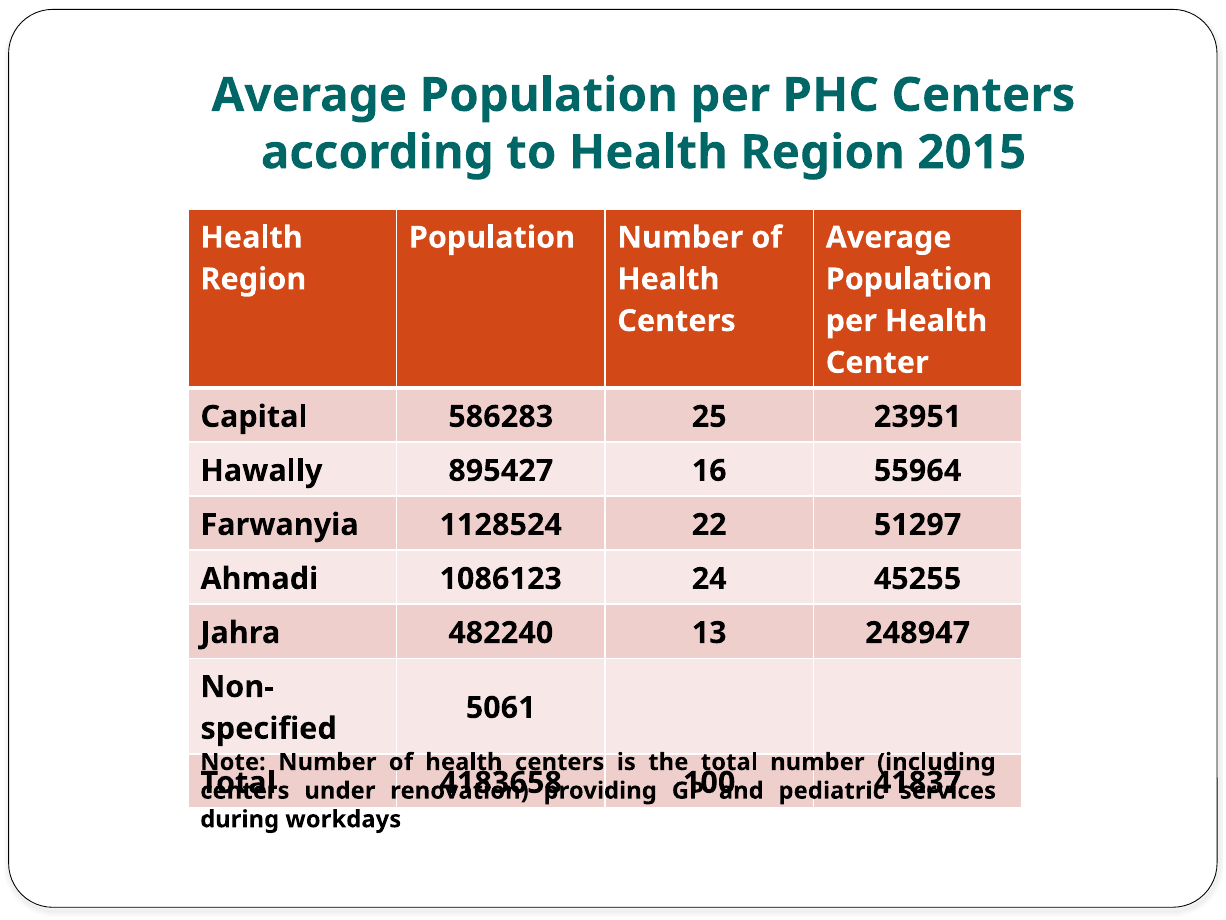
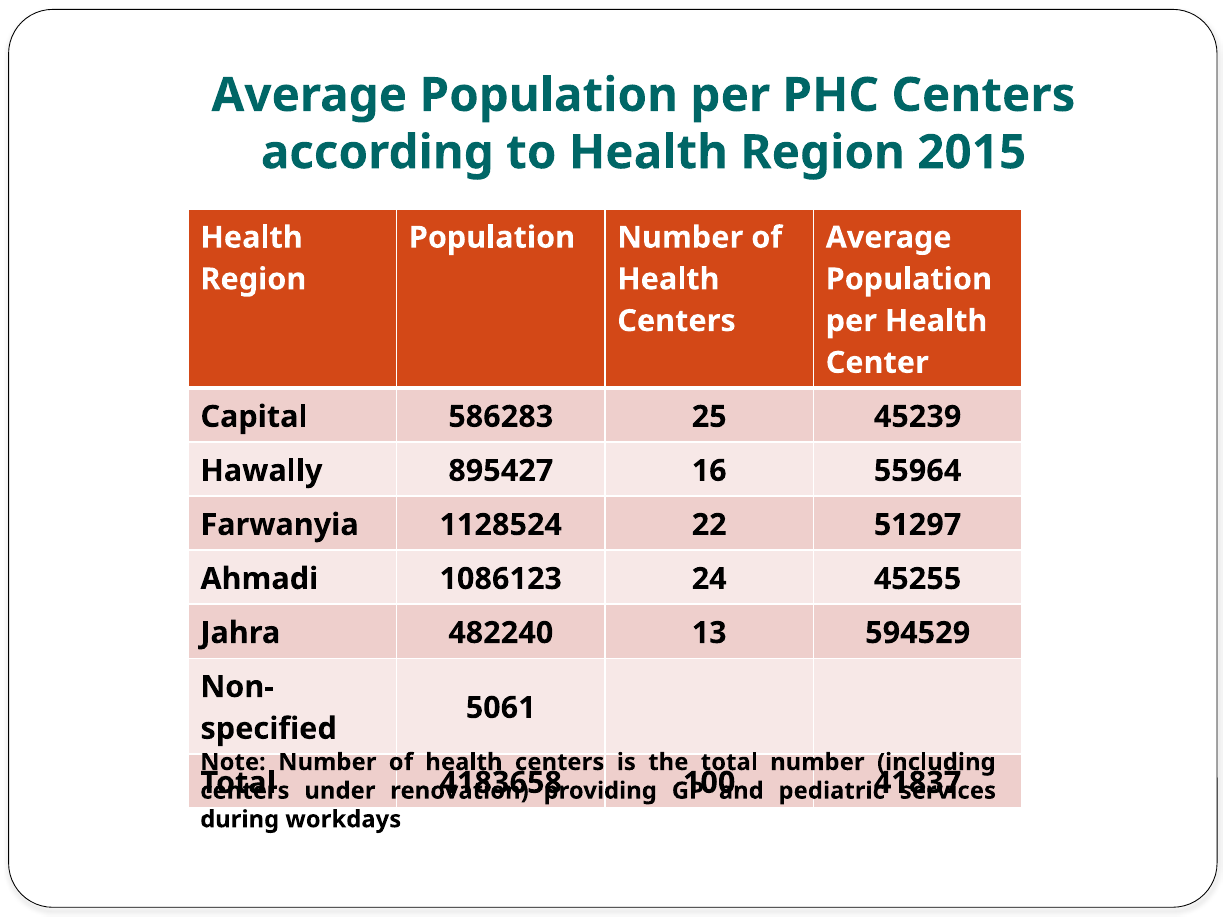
23951: 23951 -> 45239 (918, 417)
248947: 248947 -> 594529 (918, 633)
